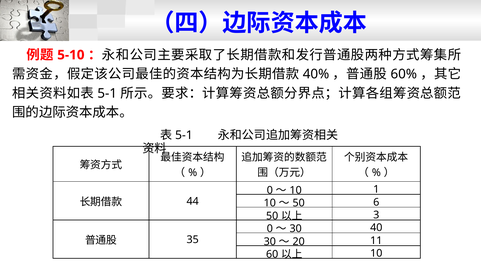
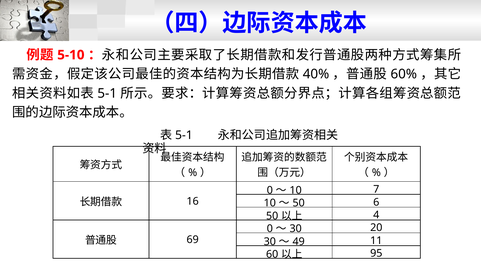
1: 1 -> 7 (376, 190)
44: 44 -> 16 (193, 202)
3: 3 -> 4 (376, 215)
40: 40 -> 20 (376, 228)
35: 35 -> 69 (193, 240)
20: 20 -> 49 (299, 242)
10: 10 -> 95 (376, 254)
